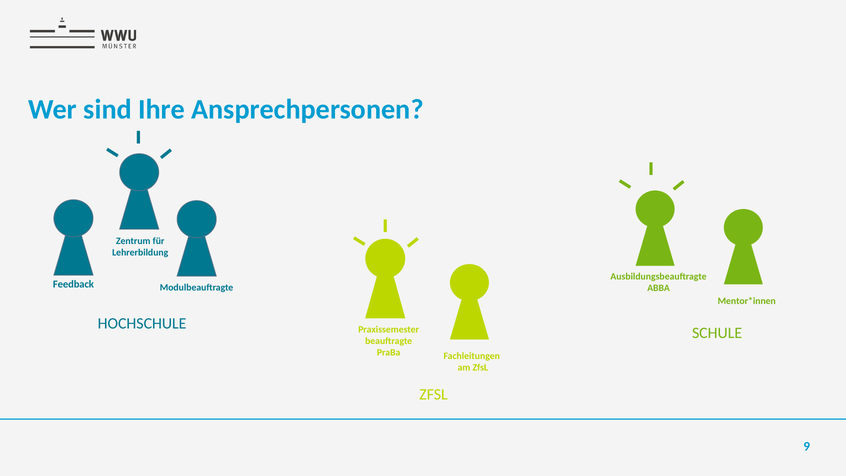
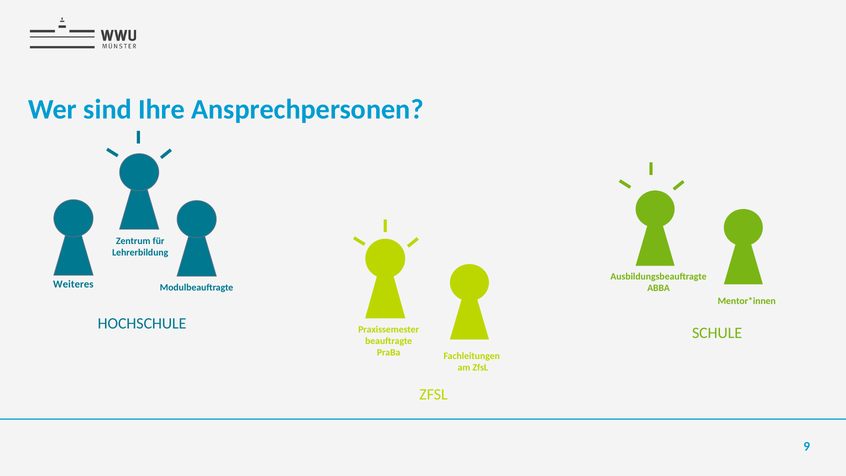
Feedback: Feedback -> Weiteres (73, 284)
